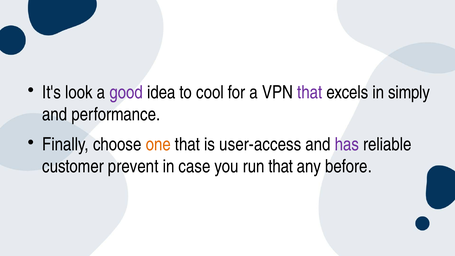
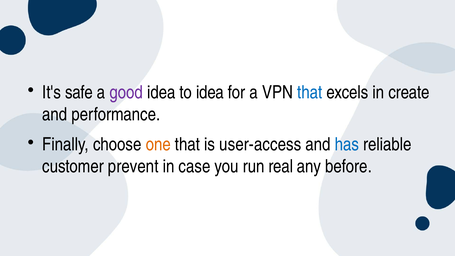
look: look -> safe (79, 92)
to cool: cool -> idea (210, 92)
that colour: purple -> blue (310, 92)
simply: simply -> create (409, 92)
has colour: purple -> blue (347, 144)
run that: that -> real (281, 166)
